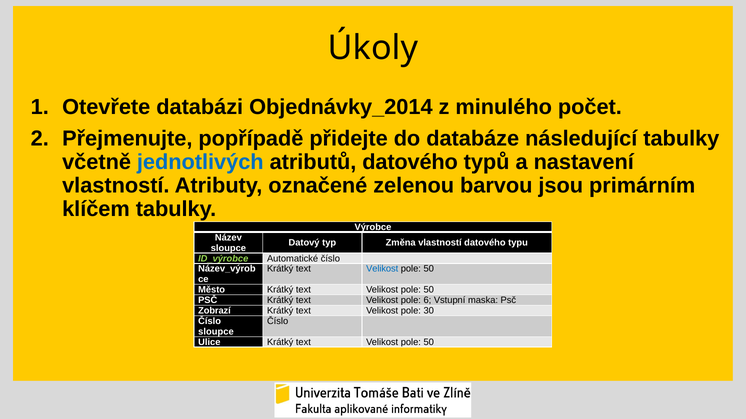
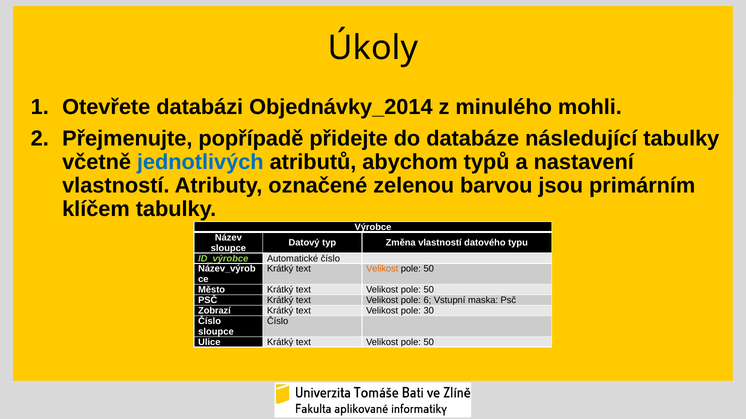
počet: počet -> mohli (590, 107)
atributů datového: datového -> abychom (410, 162)
Velikost colour: blue -> orange (382, 269)
